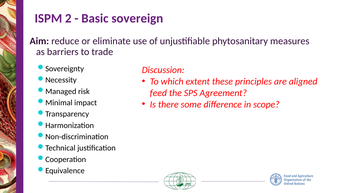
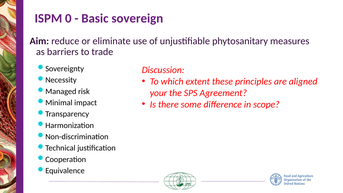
2: 2 -> 0 (68, 18)
feed: feed -> your (158, 93)
